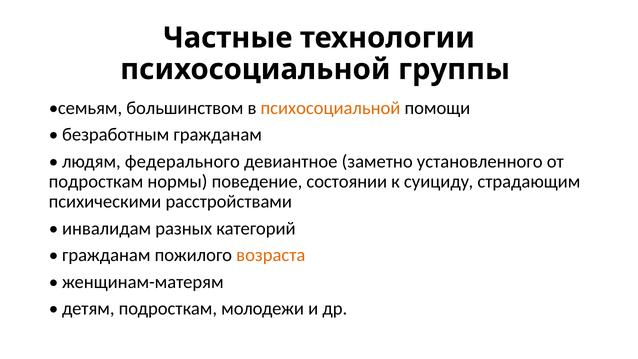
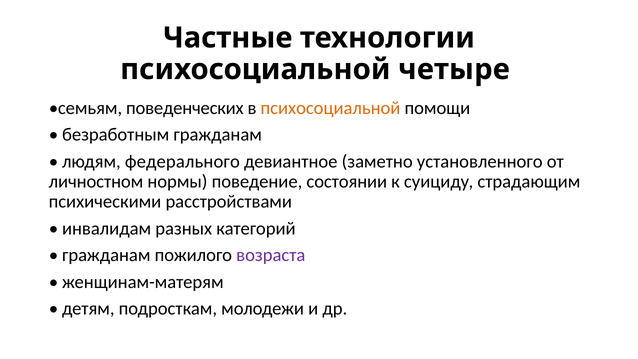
группы: группы -> четыре (454, 69)
большинством: большинством -> поведенческих (185, 108)
подросткам: подросткам -> личностном (96, 181)
возраста colour: orange -> purple (271, 255)
